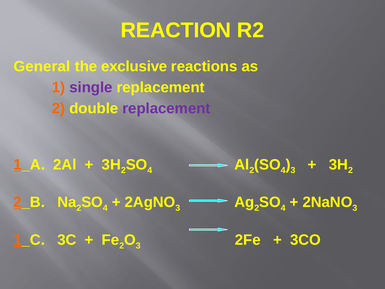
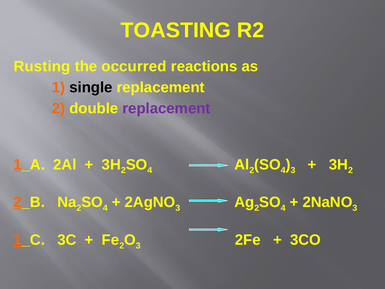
REACTION: REACTION -> TOASTING (176, 30)
General: General -> Rusting (42, 66)
exclusive: exclusive -> occurred (134, 66)
single colour: purple -> black (91, 87)
